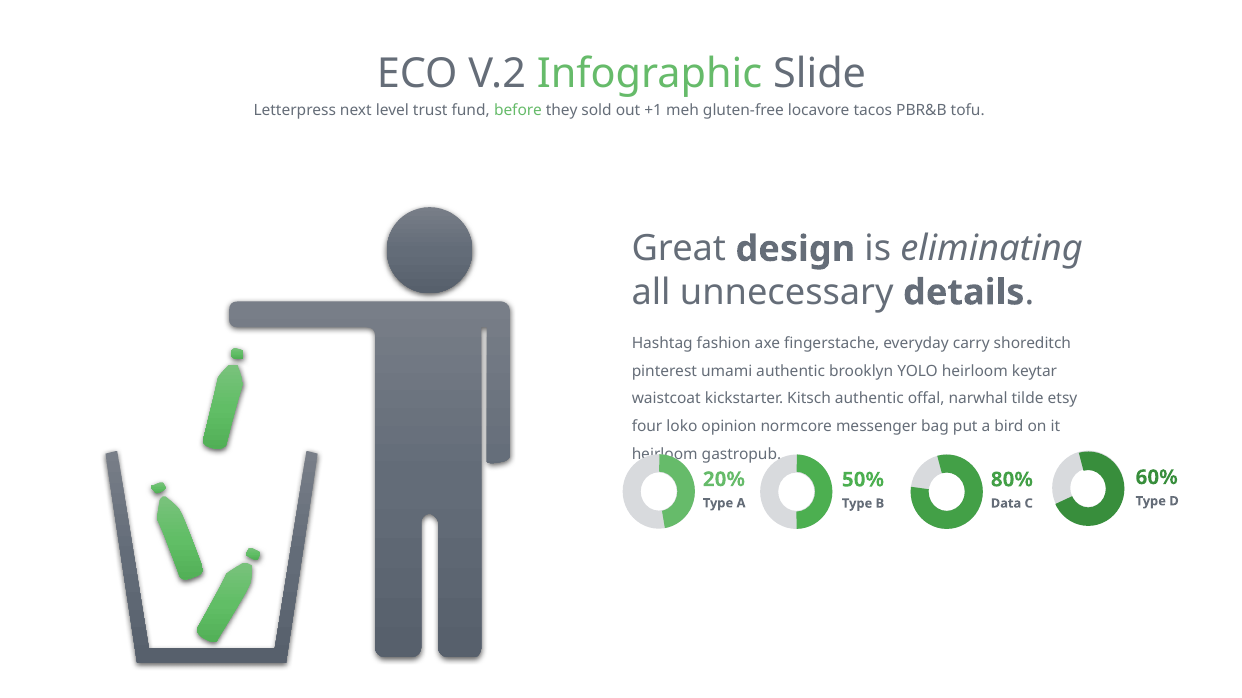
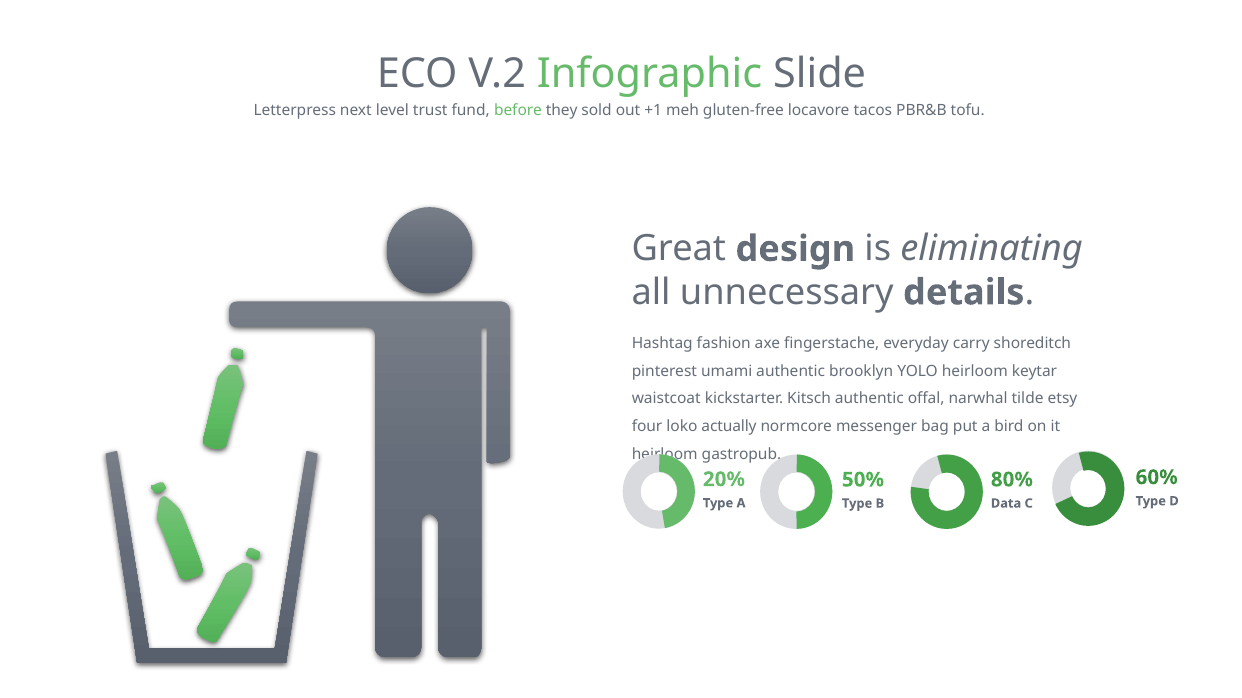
opinion: opinion -> actually (729, 427)
